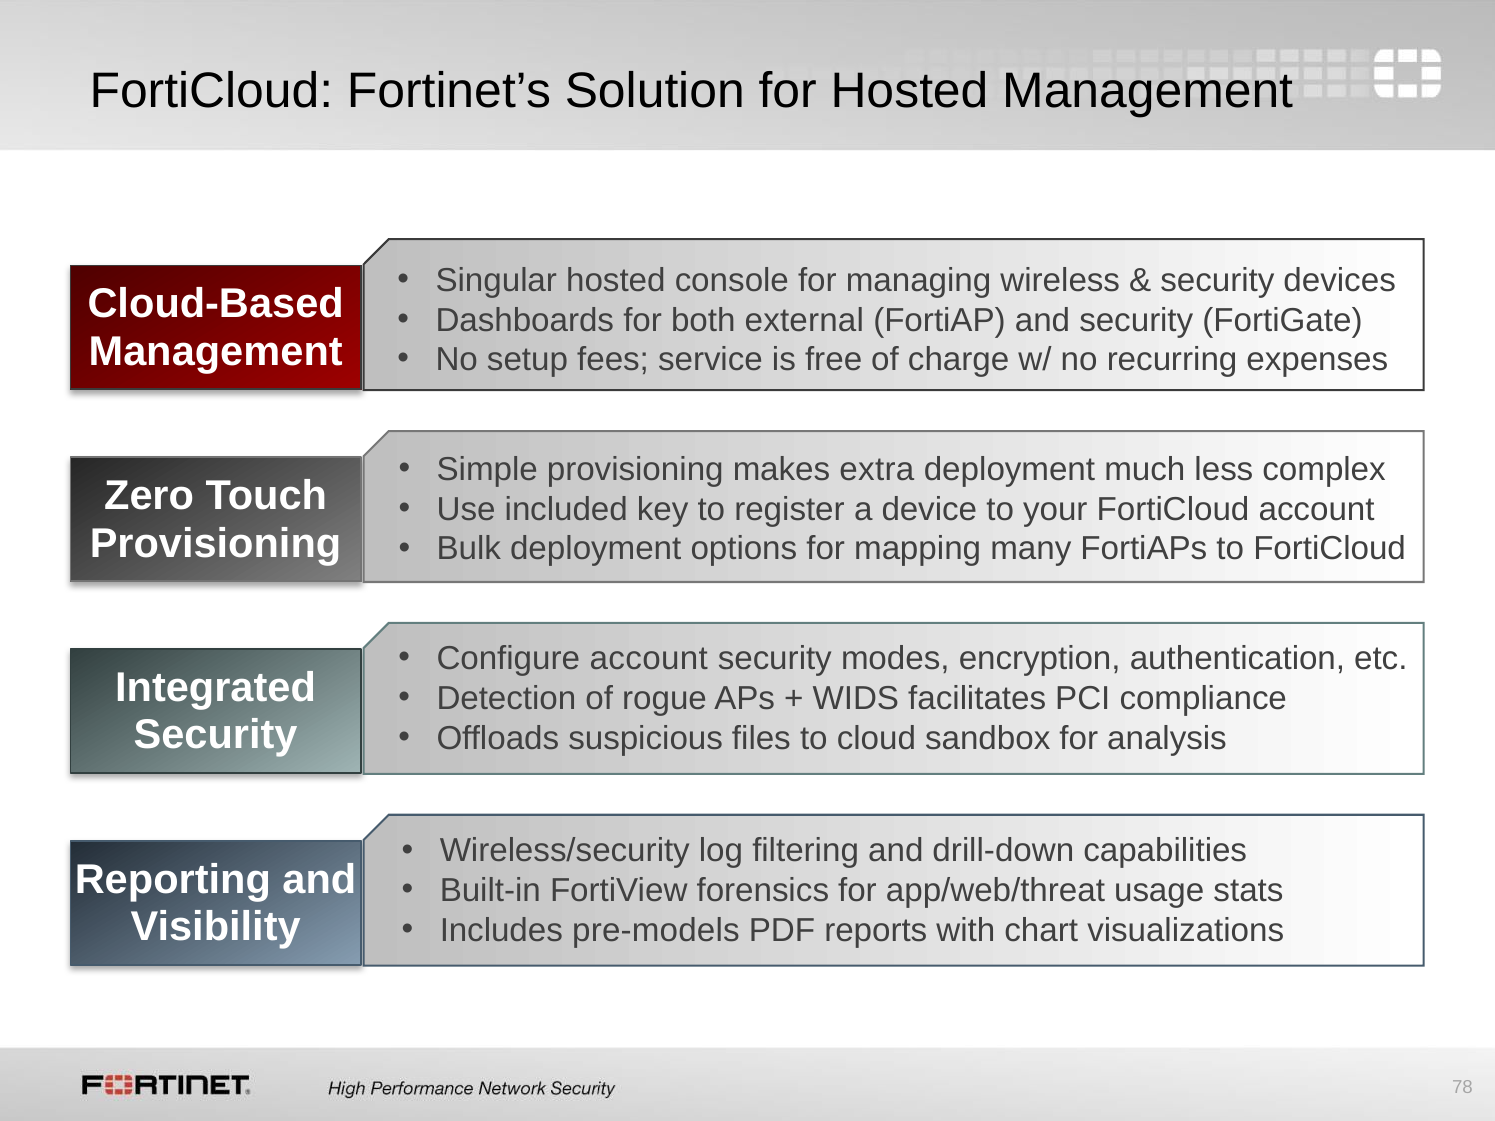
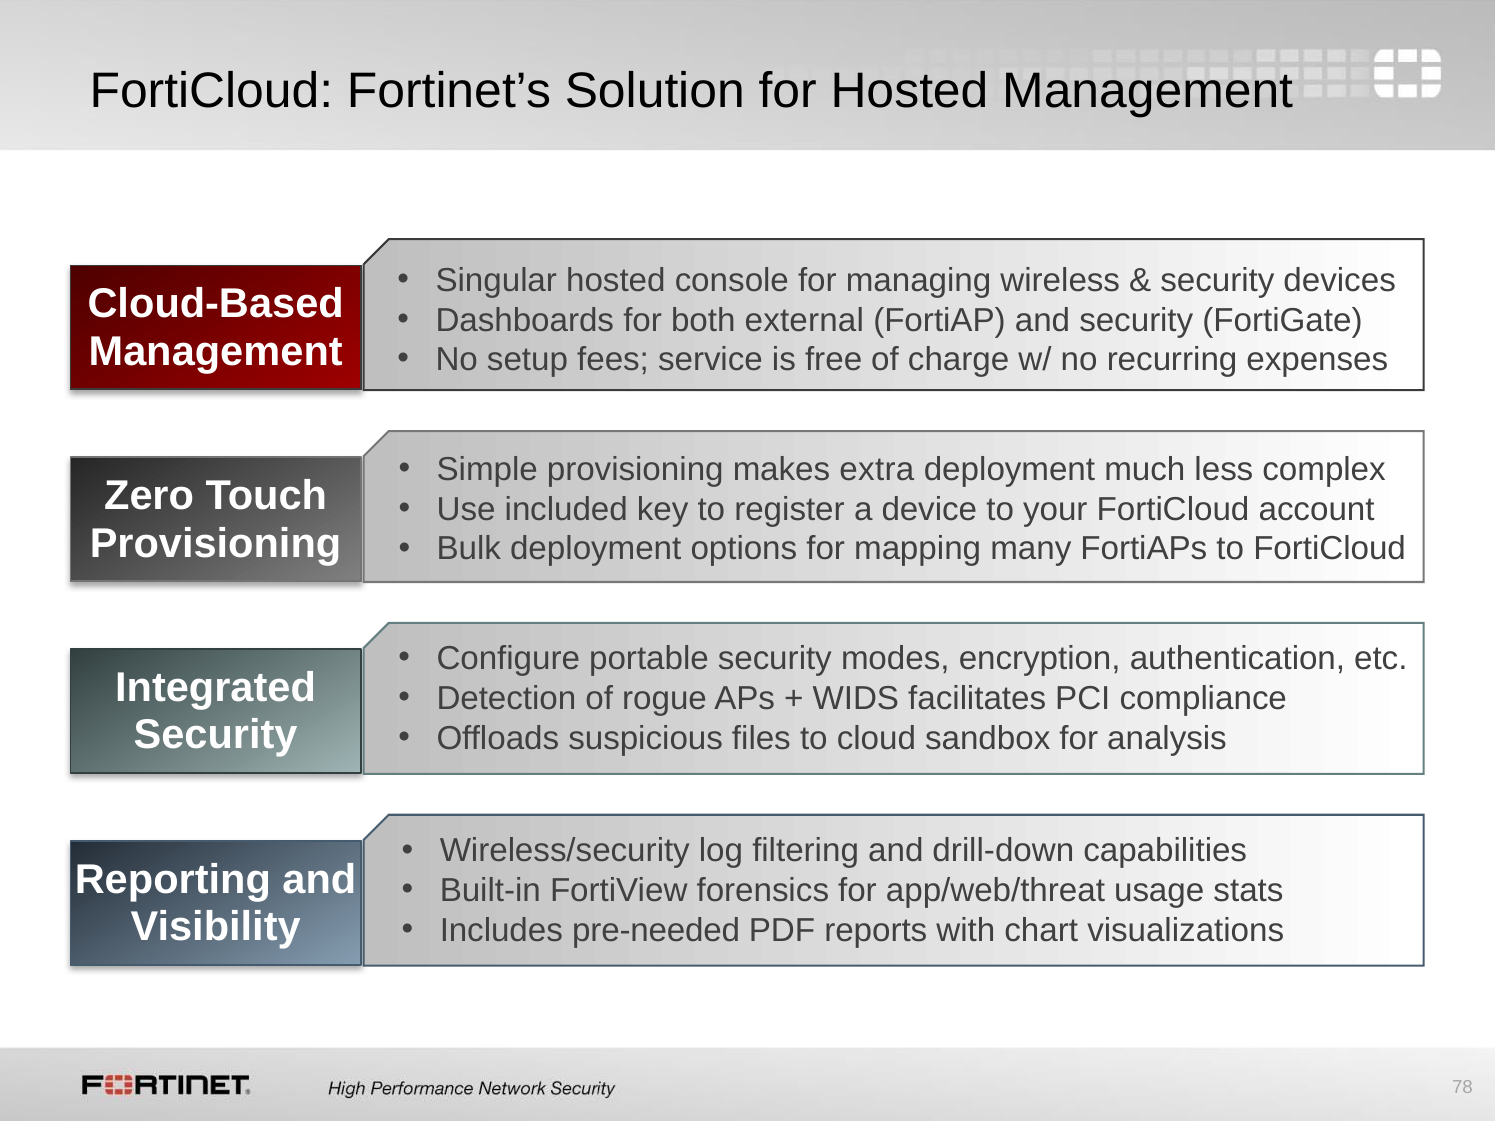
Configure account: account -> portable (649, 659)
pre-models: pre-models -> pre-needed (656, 931)
